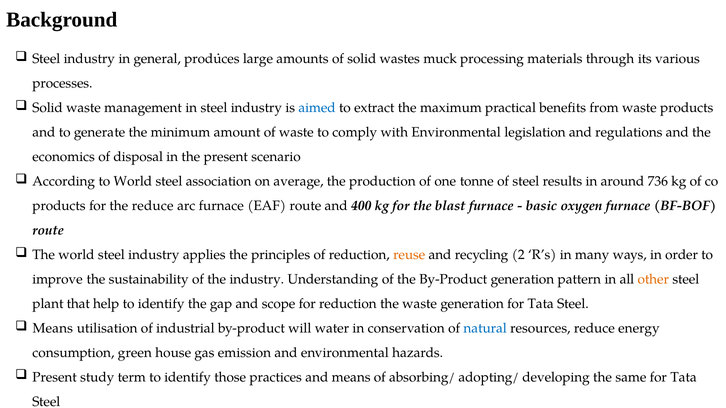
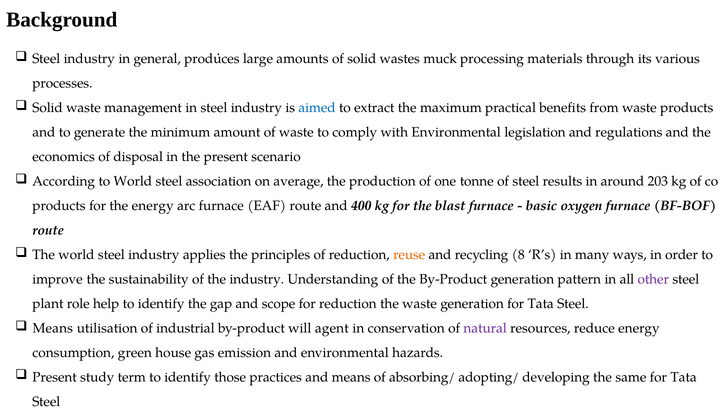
736: 736 -> 203 (658, 182)
the reduce: reduce -> energy (153, 206)
2: 2 -> 8 (518, 255)
other colour: orange -> purple (653, 280)
that: that -> role (78, 304)
water: water -> agent (332, 329)
natural colour: blue -> purple (485, 329)
